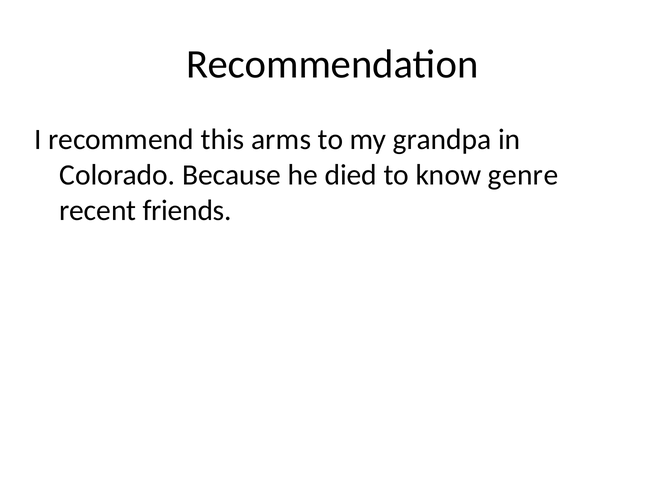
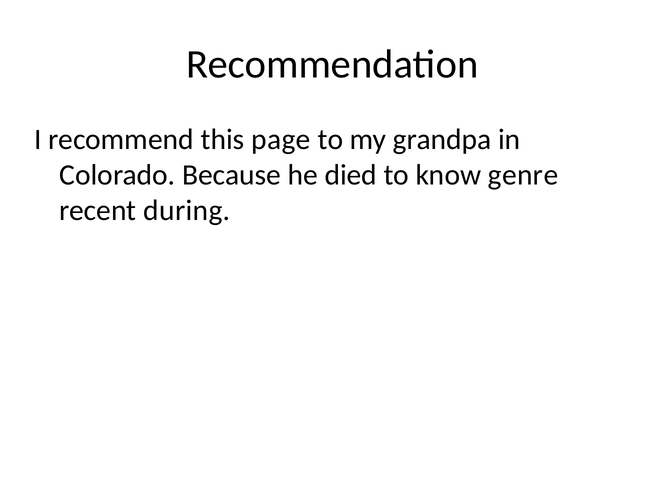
arms: arms -> page (281, 140)
friends: friends -> during (187, 210)
